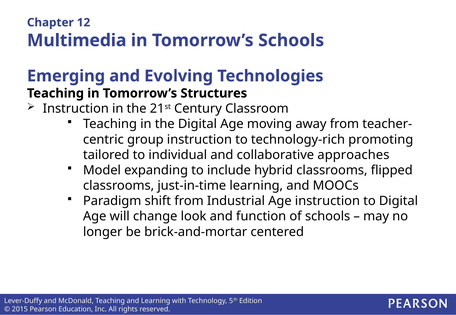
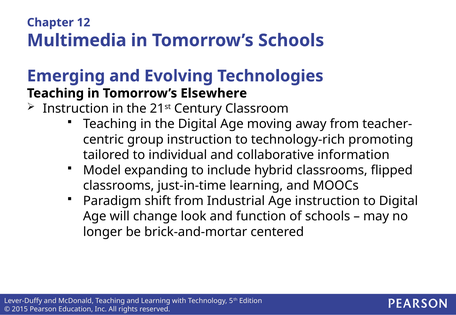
Structures: Structures -> Elsewhere (214, 93)
approaches: approaches -> information (353, 155)
